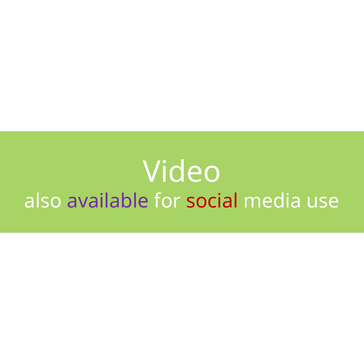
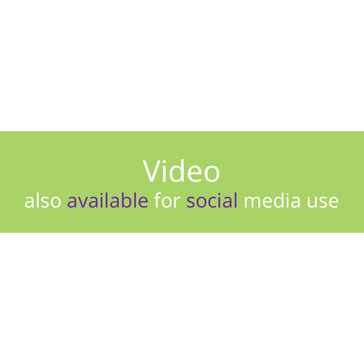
social colour: red -> purple (212, 201)
